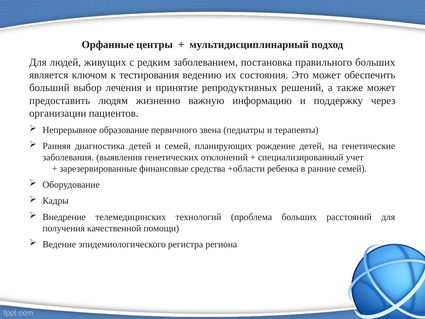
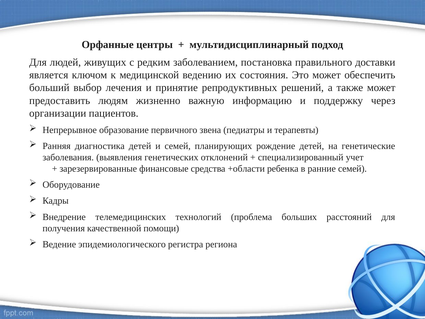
правильного больших: больших -> доставки (375, 62)
тестирования: тестирования -> медицинской (149, 75)
